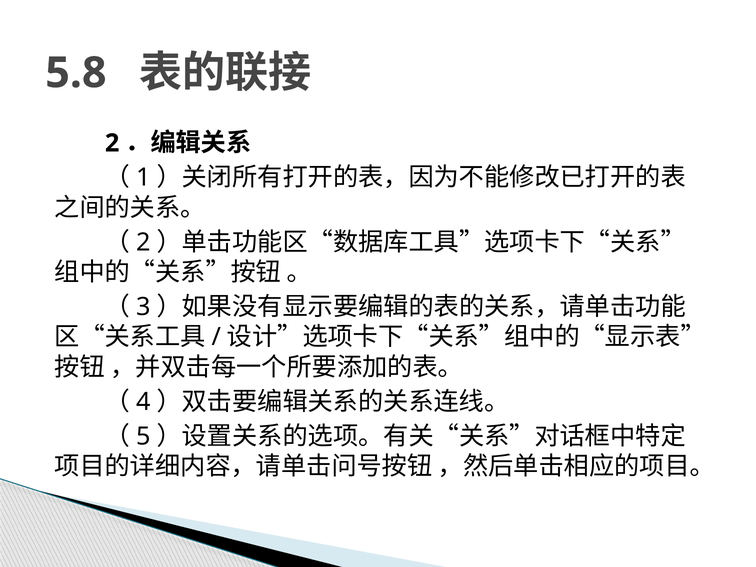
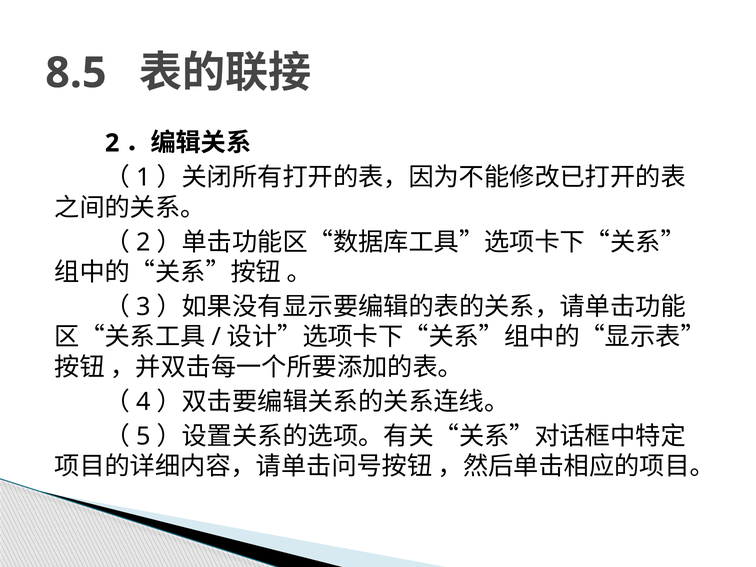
5.8: 5.8 -> 8.5 (76, 73)
